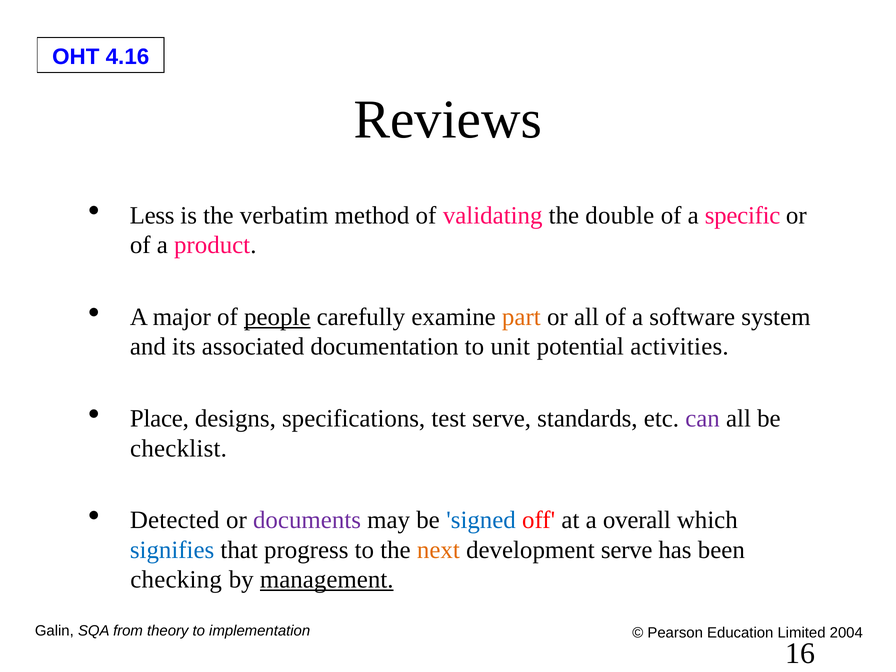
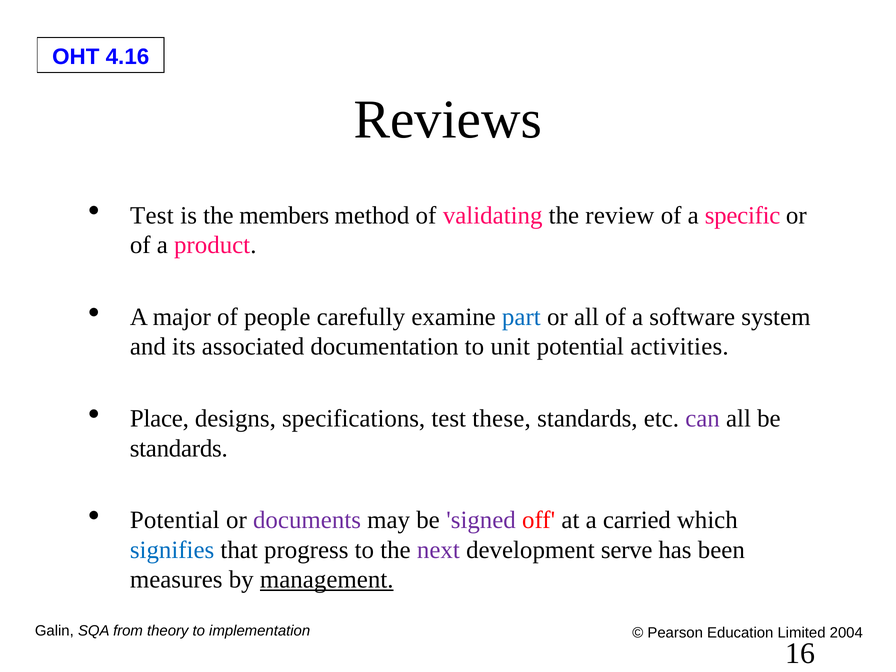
Less: Less -> Test (152, 215)
verbatim: verbatim -> members (284, 215)
double: double -> review (620, 215)
people underline: present -> none (277, 317)
part colour: orange -> blue (521, 317)
test serve: serve -> these (502, 418)
checklist: checklist -> standards (179, 448)
Detected: Detected -> Potential (175, 520)
signed colour: blue -> purple (481, 520)
overall: overall -> carried (637, 520)
next colour: orange -> purple (438, 550)
checking: checking -> measures (176, 580)
